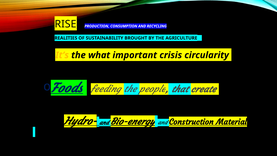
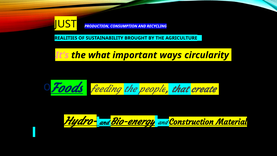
RISE: RISE -> JUST (66, 24)
It’s colour: yellow -> pink (62, 55)
crisis: crisis -> ways (171, 55)
